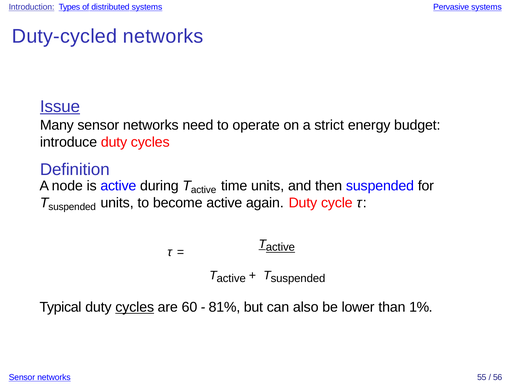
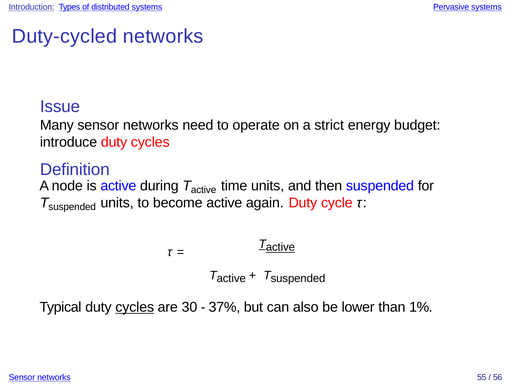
Issue underline: present -> none (60, 106)
60: 60 -> 30 (189, 307)
81%: 81% -> 37% (224, 307)
